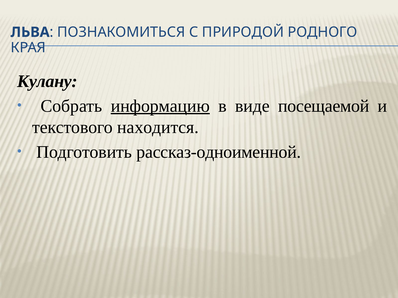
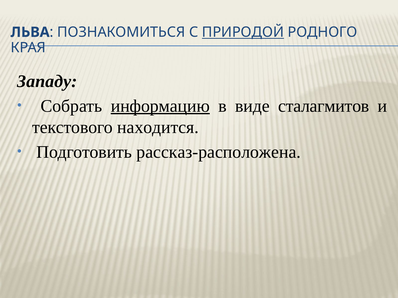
ПРИРОДОЙ underline: none -> present (243, 32)
Кулану: Кулану -> Западу (47, 81)
посещаемой: посещаемой -> сталагмитов (324, 106)
рассказ-одноименной: рассказ-одноименной -> рассказ-расположена (219, 152)
